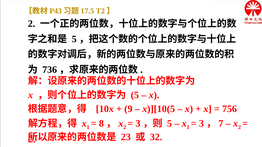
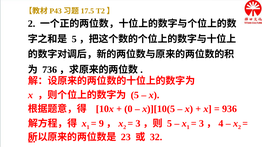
9: 9 -> 0 (128, 109)
756: 756 -> 936 (230, 109)
8: 8 -> 9 (101, 124)
7: 7 -> 4 (221, 124)
